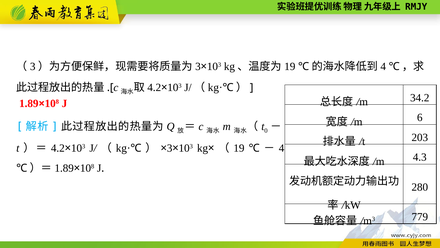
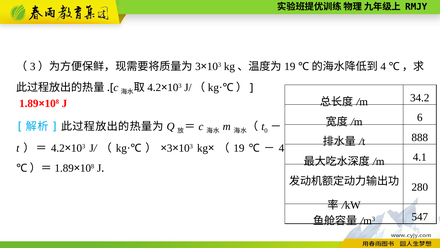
203: 203 -> 888 (420, 137)
4.3: 4.3 -> 4.1 (420, 157)
779: 779 -> 547 (420, 216)
